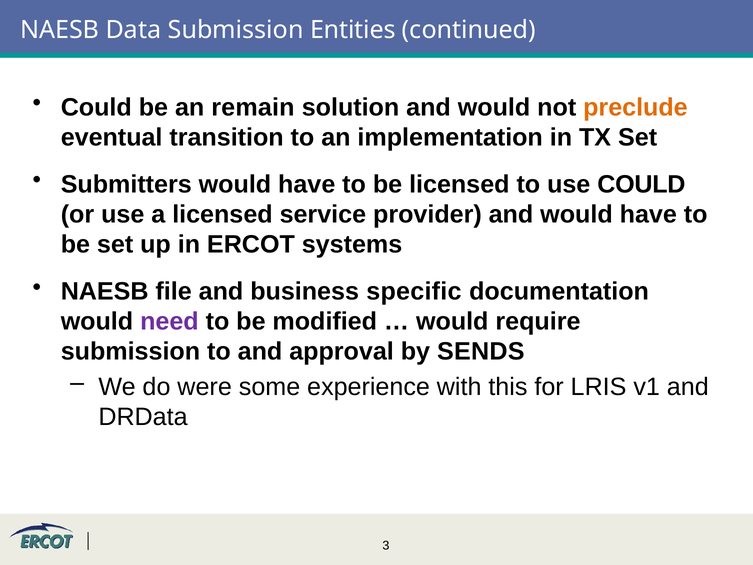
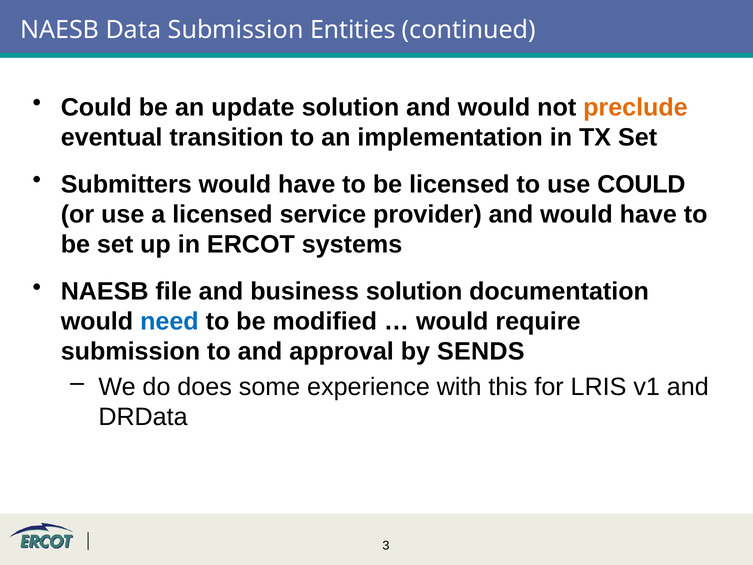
remain: remain -> update (253, 107)
business specific: specific -> solution (414, 291)
need colour: purple -> blue (169, 321)
were: were -> does (205, 387)
